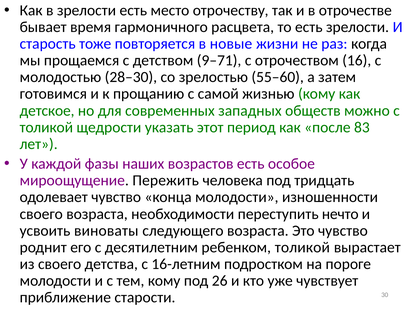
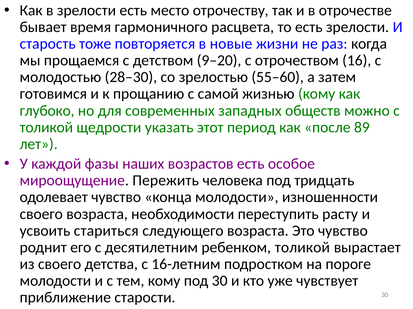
9–71: 9–71 -> 9–20 (219, 61)
детское: детское -> глубоко (47, 111)
83: 83 -> 89 (362, 128)
нечто: нечто -> расту (340, 214)
виноваты: виноваты -> стариться (106, 231)
под 26: 26 -> 30 (220, 281)
